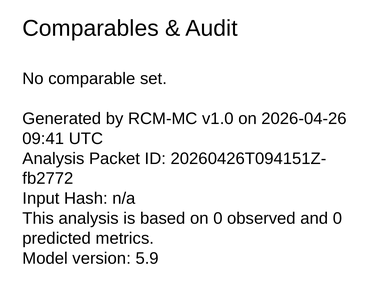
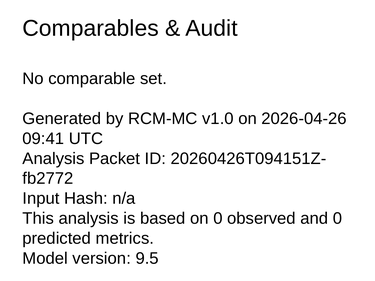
5.9: 5.9 -> 9.5 (147, 259)
